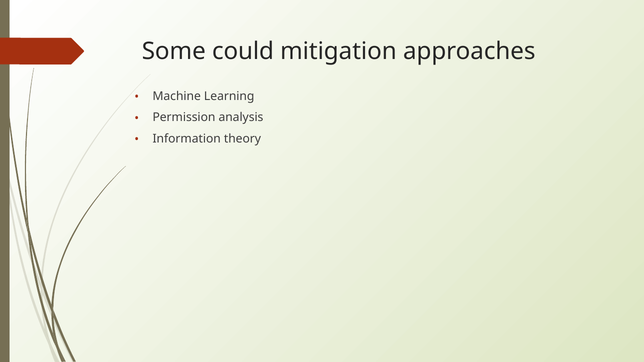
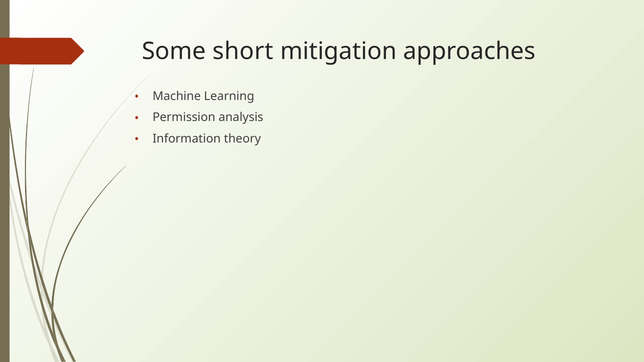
could: could -> short (243, 52)
